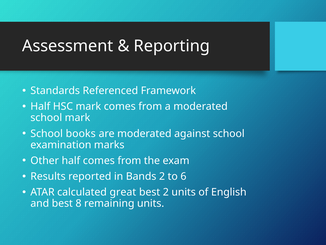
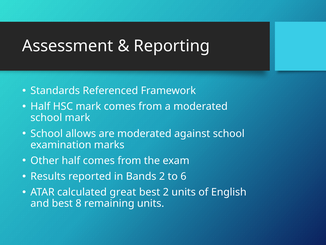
books: books -> allows (81, 133)
